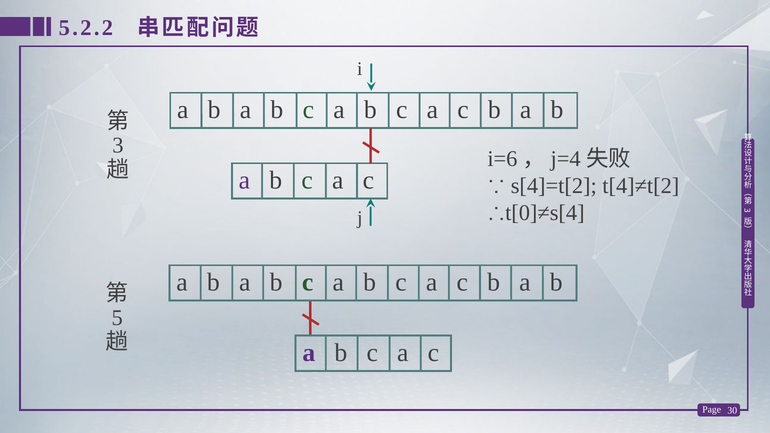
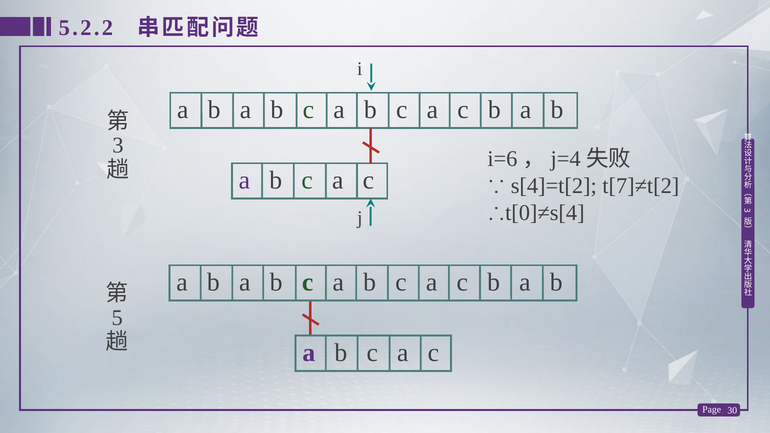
t[4]≠t[2: t[4]≠t[2 -> t[7]≠t[2 (641, 186)
